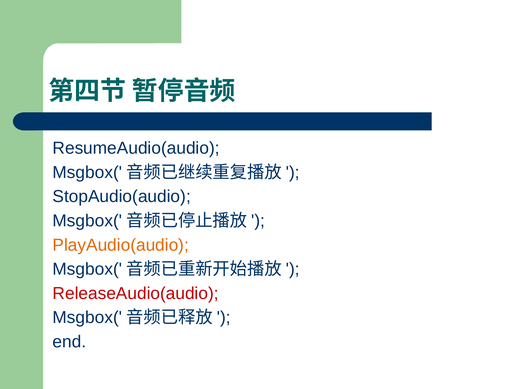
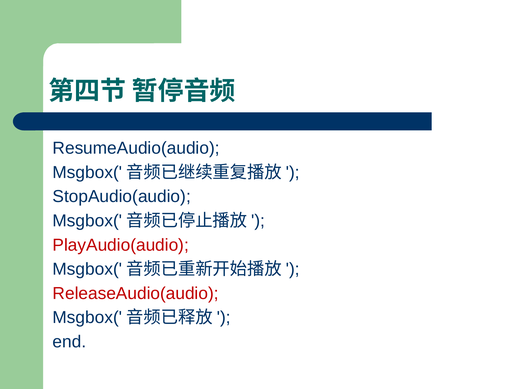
PlayAudio(audio colour: orange -> red (121, 245)
